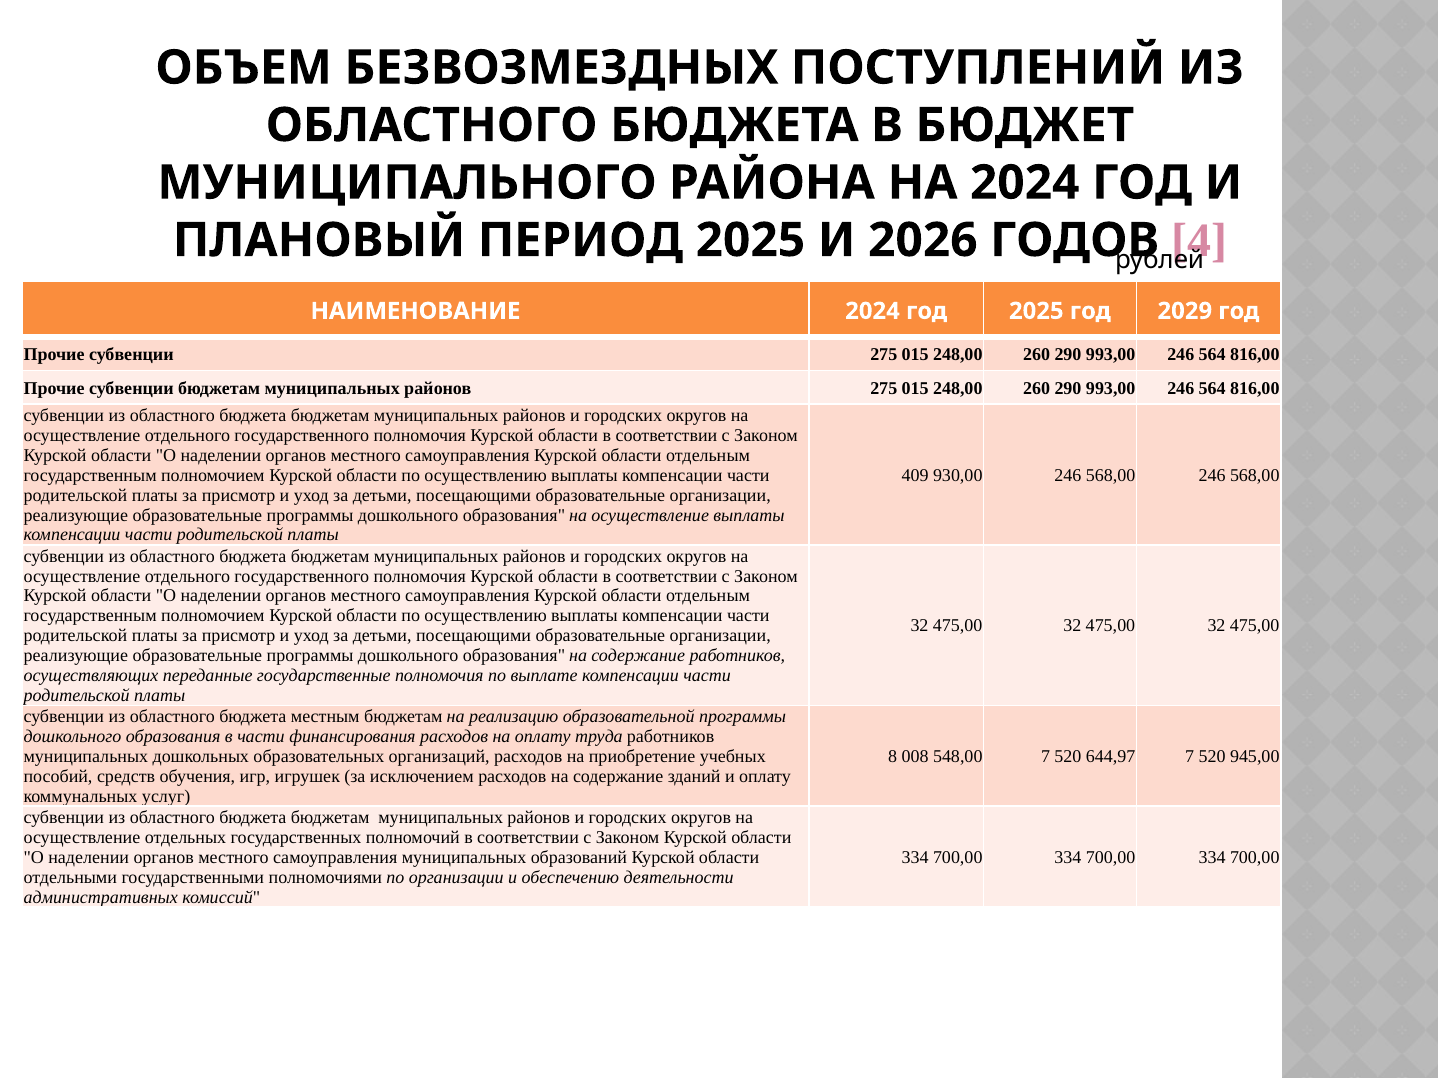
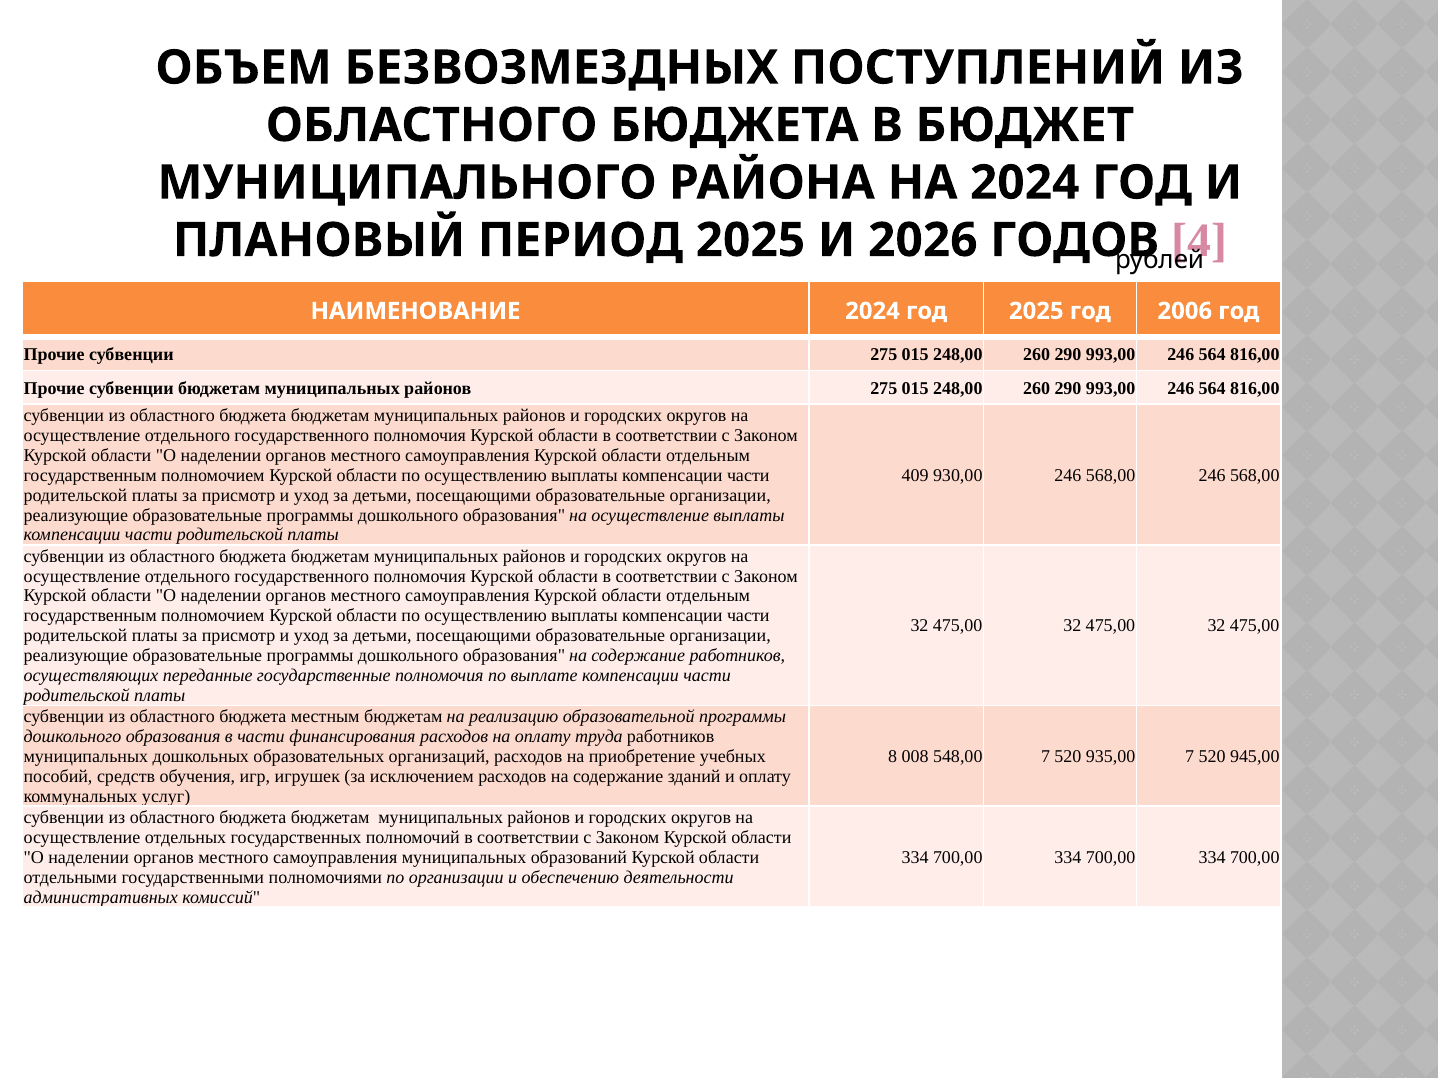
2029: 2029 -> 2006 (1185, 311)
644,97: 644,97 -> 935,00 (1111, 757)
